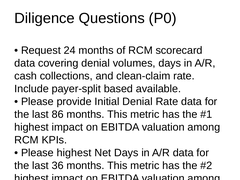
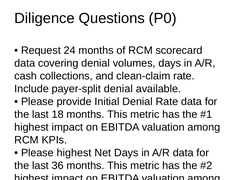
payer-split based: based -> denial (118, 89)
86: 86 -> 18 (58, 114)
